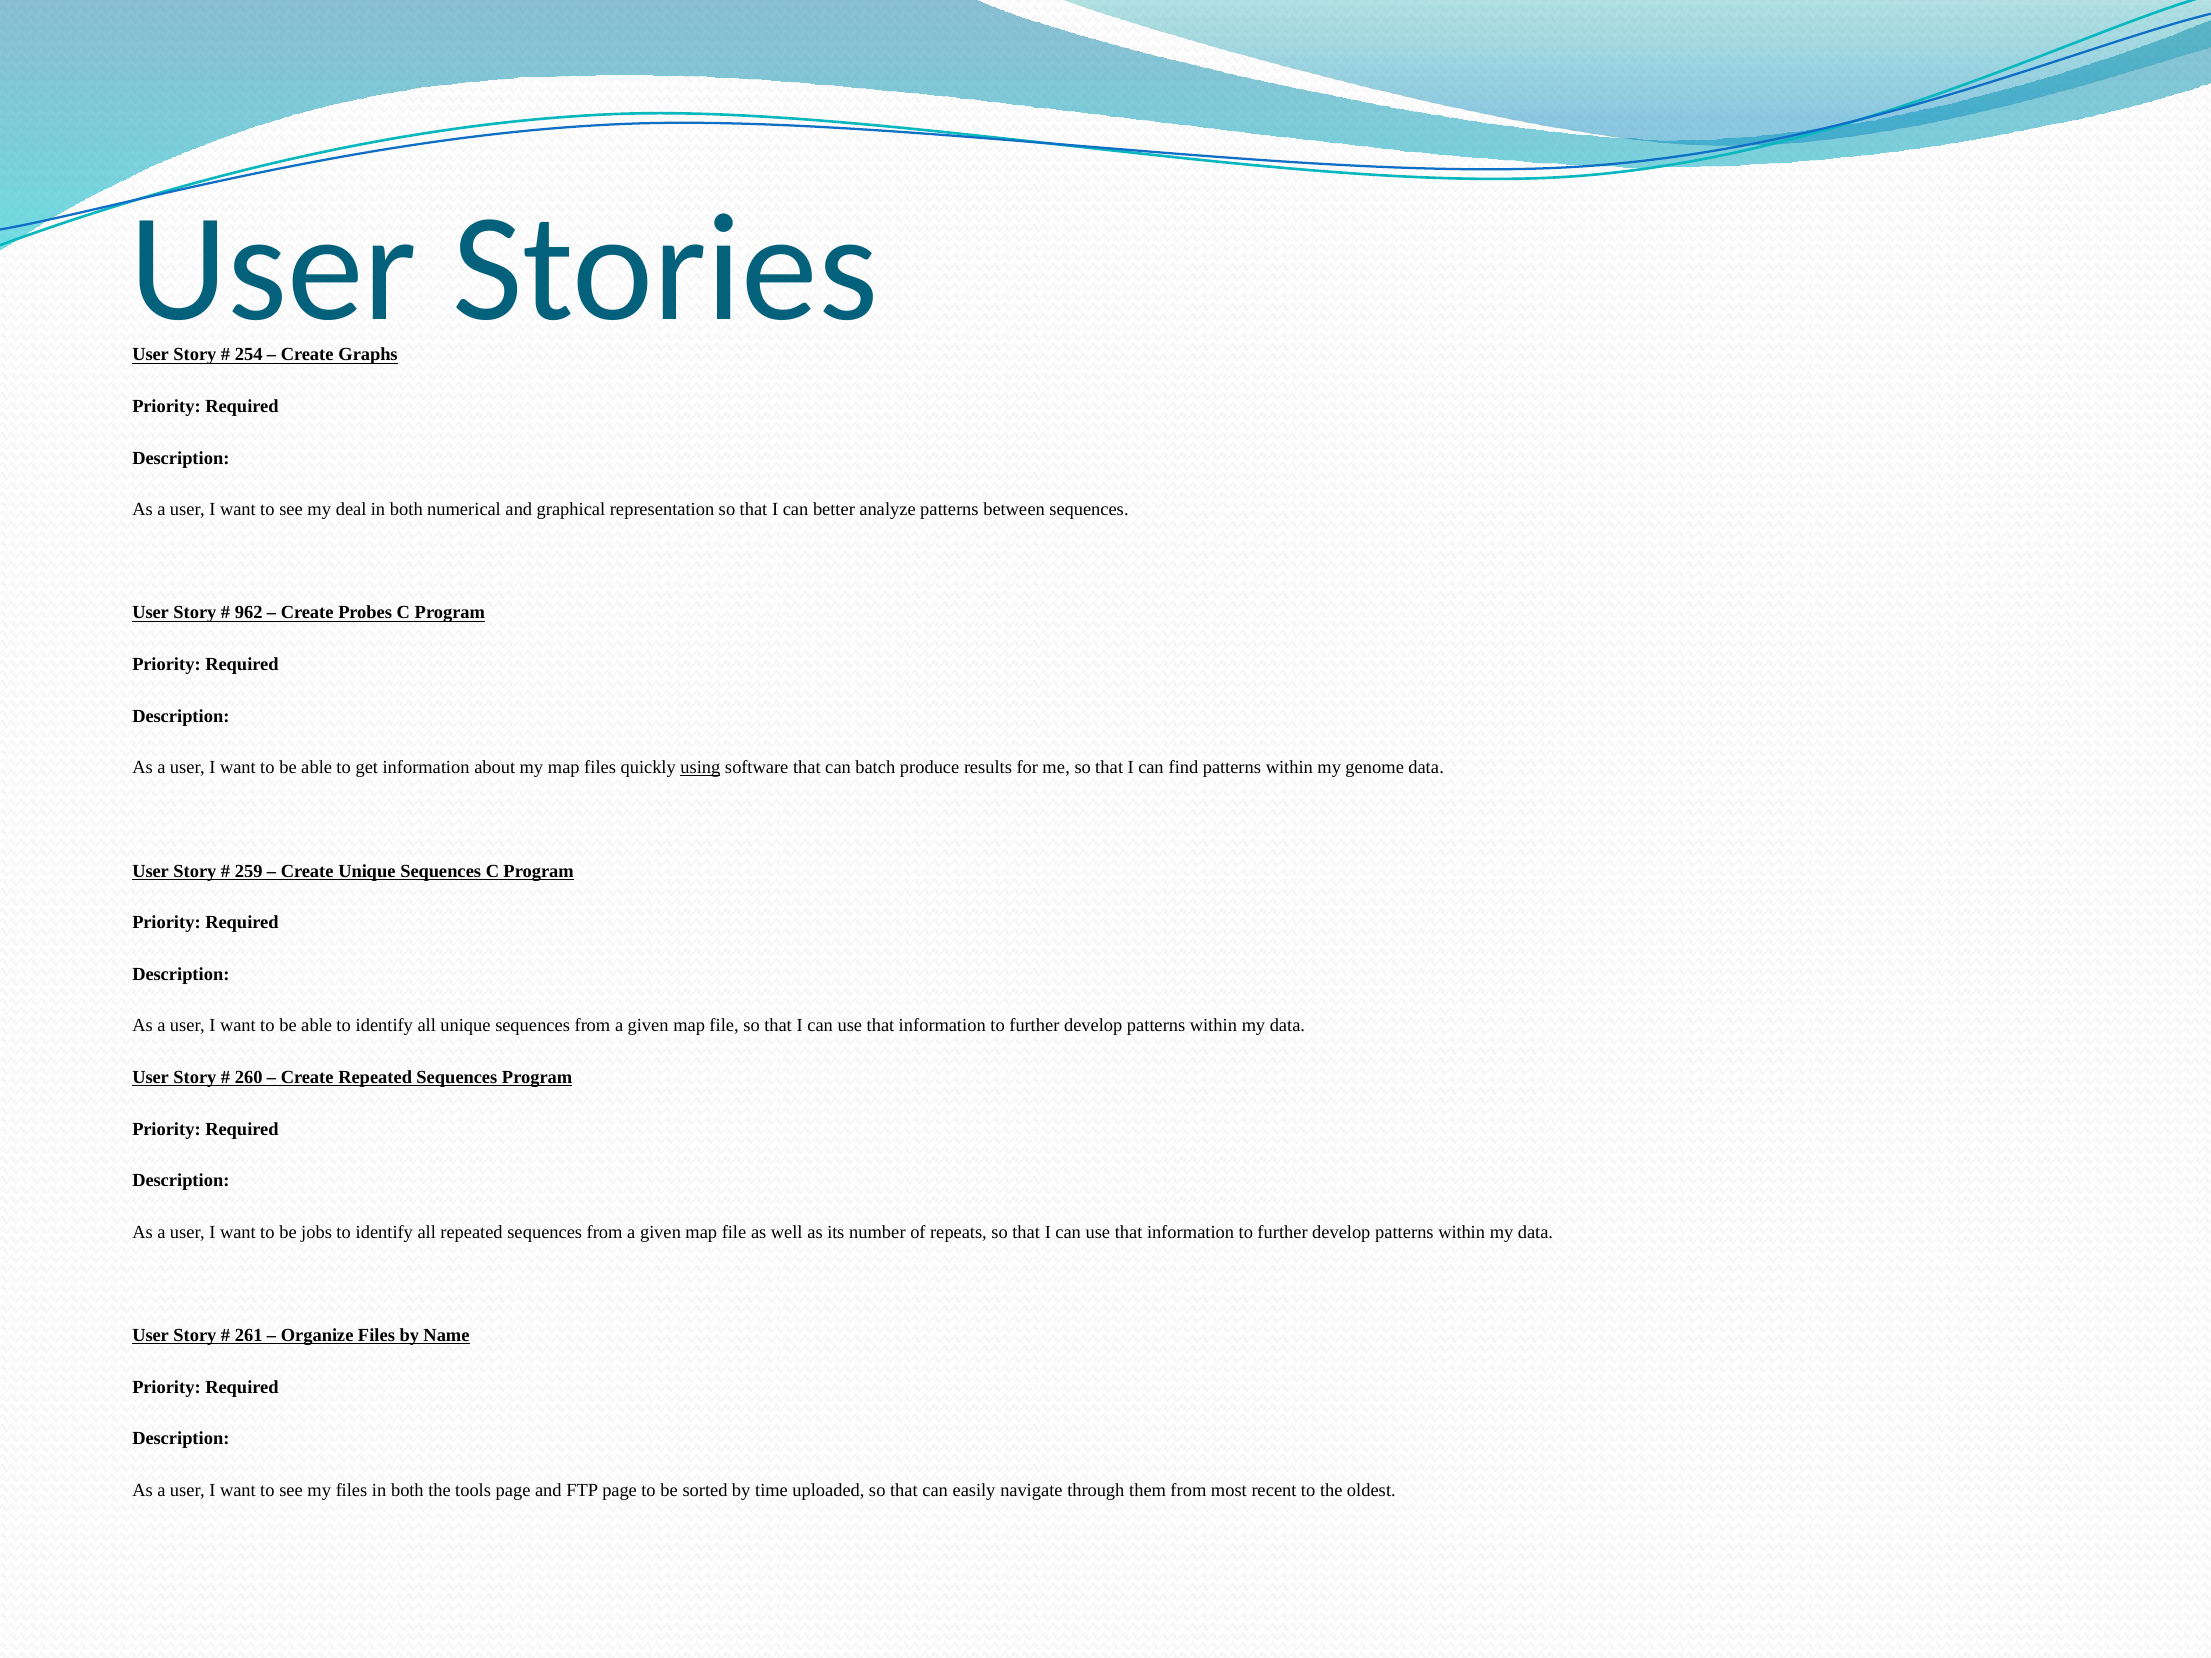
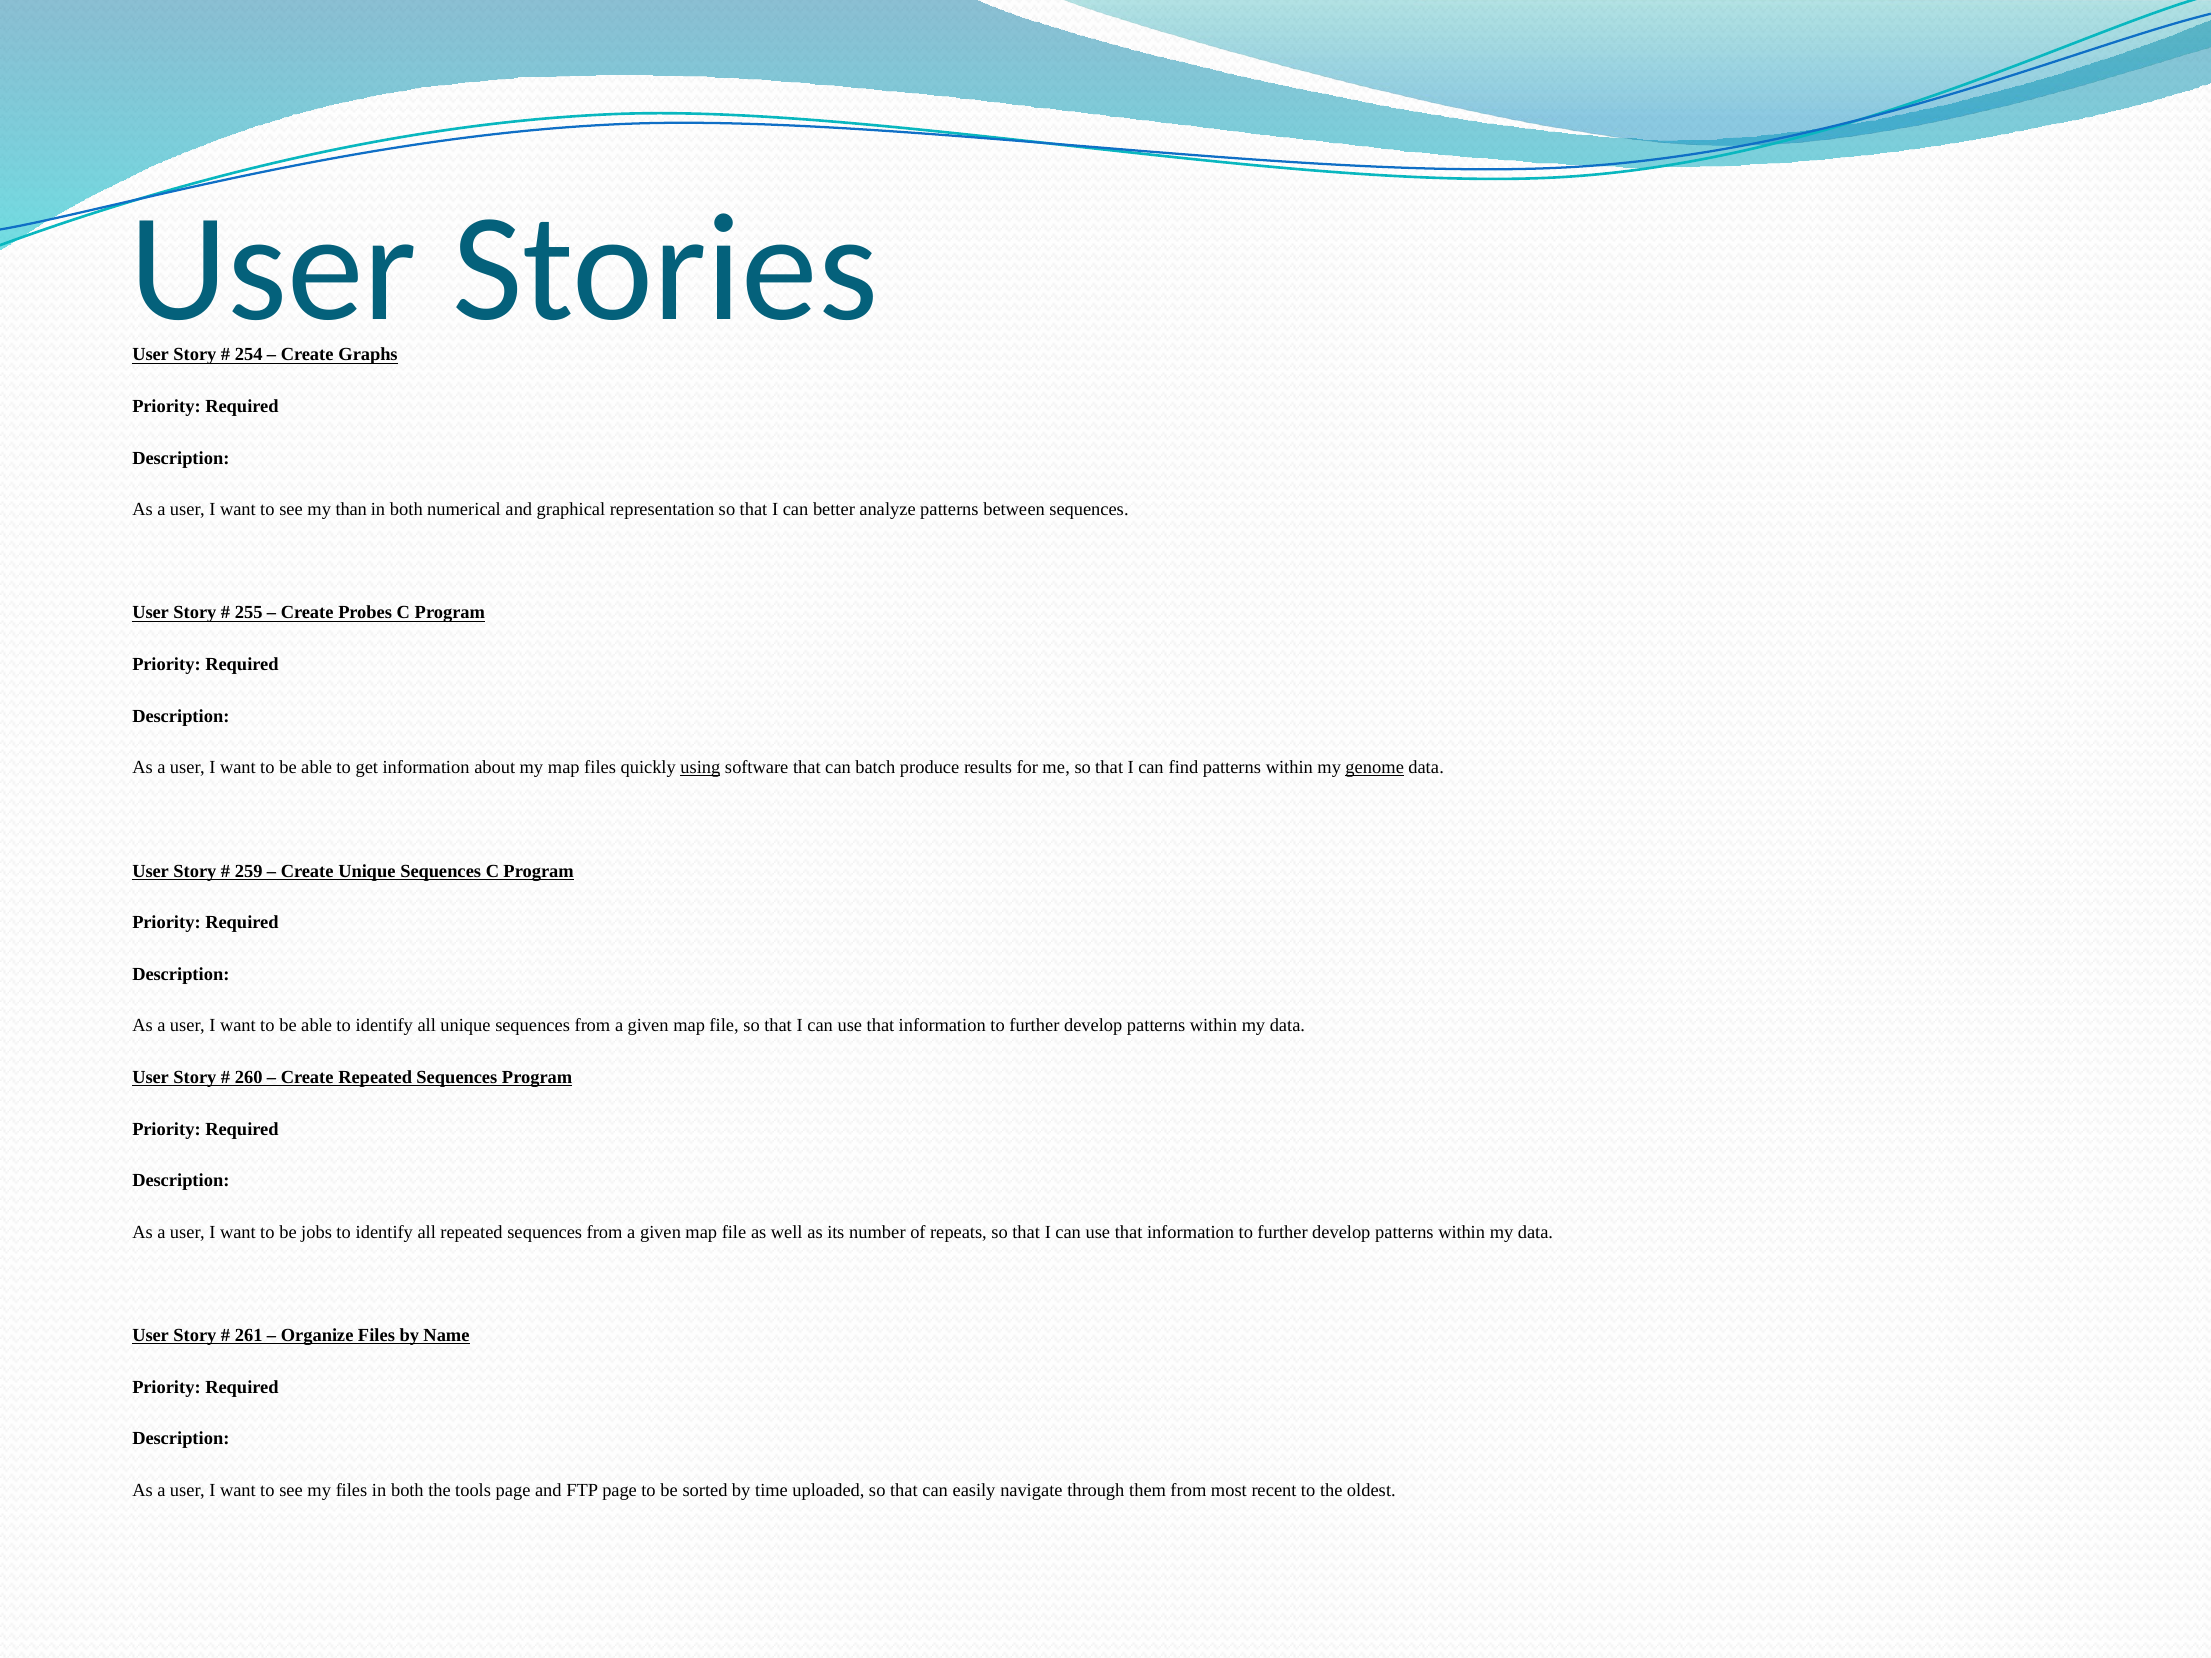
deal: deal -> than (351, 510)
962: 962 -> 255 (249, 613)
genome underline: none -> present (1375, 768)
